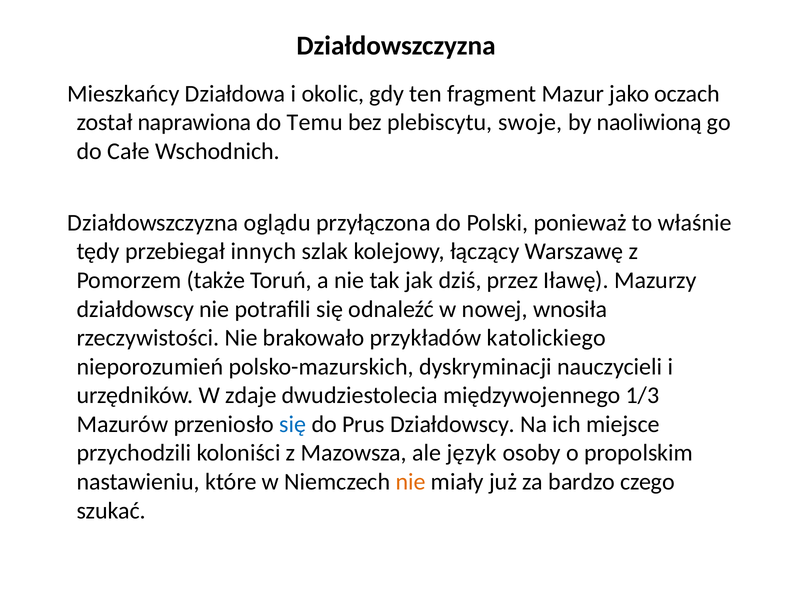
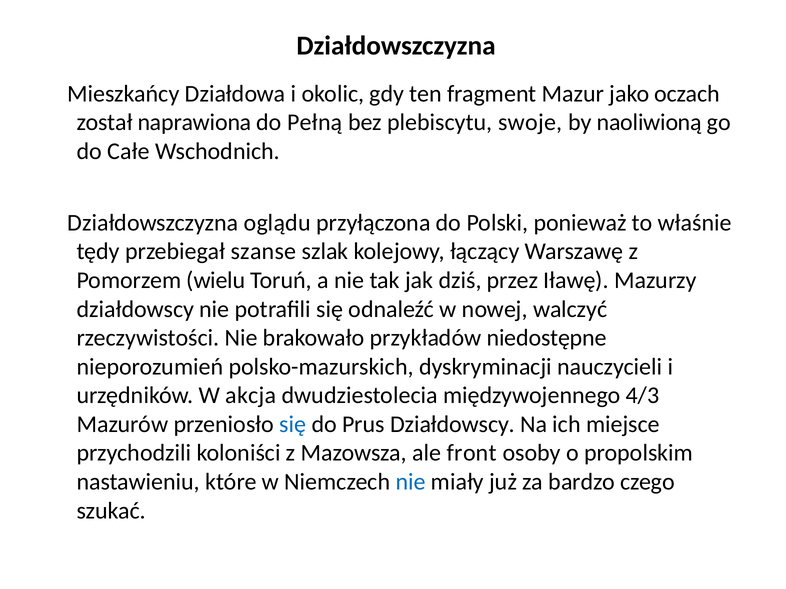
Temu: Temu -> Pełną (315, 123)
innych: innych -> szanse (263, 252)
także: także -> wielu (216, 281)
wnosiła: wnosiła -> walczyć (570, 309)
katolickiego: katolickiego -> niedostępne (547, 338)
zdaje: zdaje -> akcja (251, 396)
1/3: 1/3 -> 4/3 (643, 396)
język: język -> front (472, 453)
nie colour: orange -> blue (411, 482)
